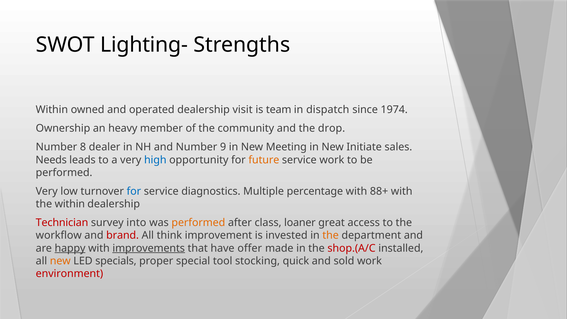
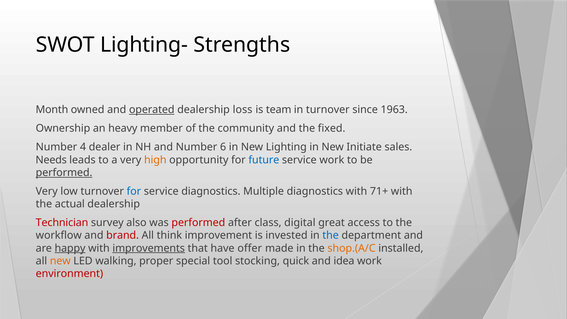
Within: Within -> Month (52, 110)
operated underline: none -> present (152, 110)
visit: visit -> loss (243, 110)
in dispatch: dispatch -> turnover (328, 110)
1974: 1974 -> 1963 (394, 110)
drop: drop -> fixed (332, 128)
8: 8 -> 4 (83, 147)
9: 9 -> 6 (223, 147)
Meeting: Meeting -> Lighting (286, 147)
high colour: blue -> orange (155, 160)
future colour: orange -> blue (264, 160)
performed underline: none -> present (64, 173)
Multiple percentage: percentage -> diagnostics (315, 191)
88+: 88+ -> 71+ (379, 191)
the within: within -> actual (70, 204)
into: into -> also (136, 223)
performed colour: orange -> red (198, 223)
loaner: loaner -> digital (300, 223)
the colour: orange -> blue (331, 235)
shop.(A/C colour: red -> orange (352, 248)
specials: specials -> walking (116, 261)
sold: sold -> idea (344, 261)
